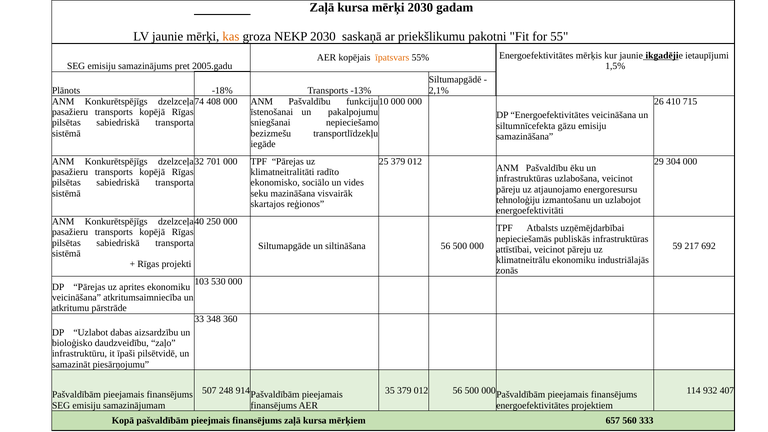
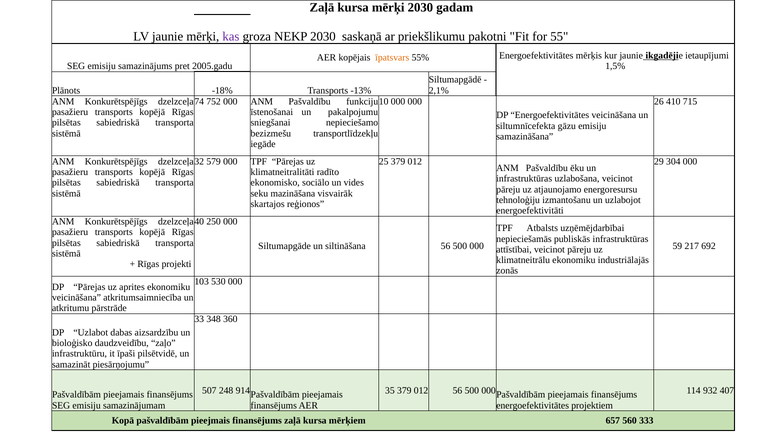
kas colour: orange -> purple (231, 36)
408: 408 -> 752 (214, 101)
701: 701 -> 579 (214, 161)
